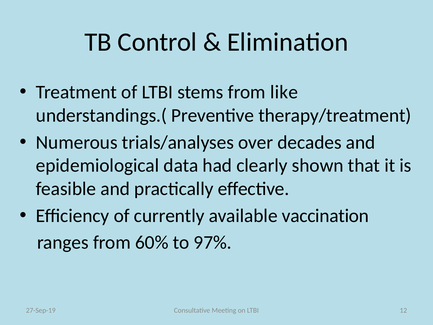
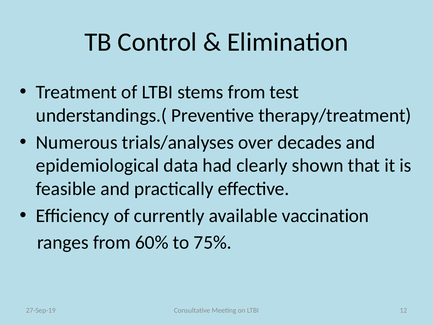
like: like -> test (284, 92)
97%: 97% -> 75% (213, 242)
